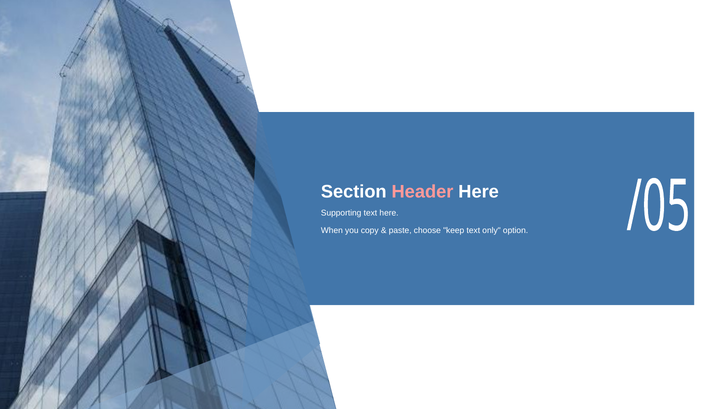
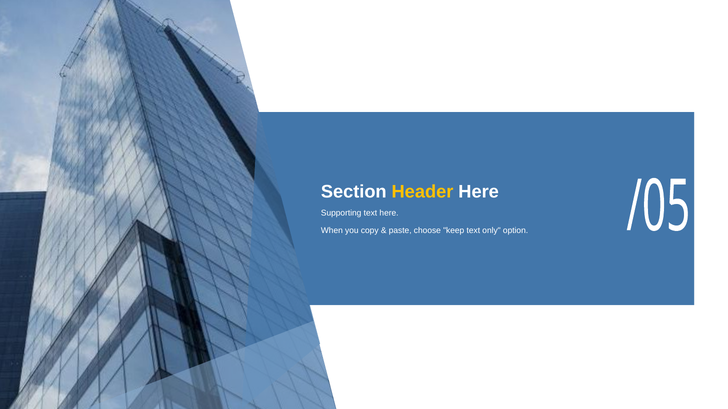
Header colour: pink -> yellow (422, 192)
